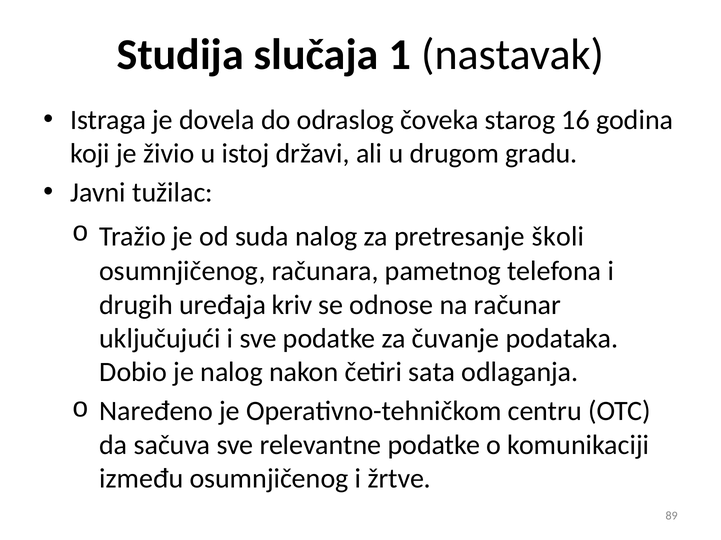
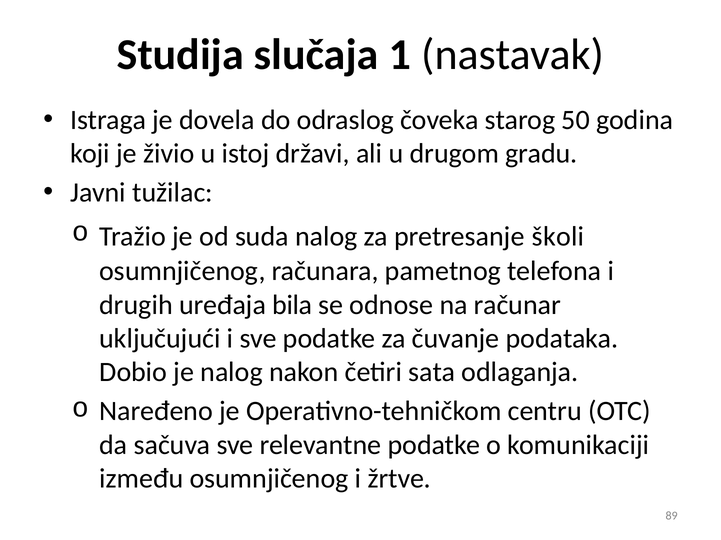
16: 16 -> 50 (576, 120)
kriv: kriv -> bila (292, 305)
